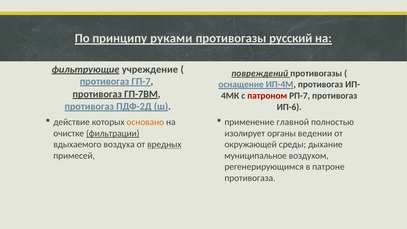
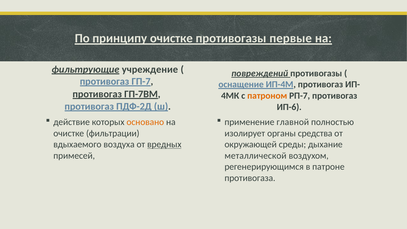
принципу руками: руками -> очистке (171, 38)
русский: русский -> первые (291, 38)
патроном colour: red -> orange (267, 96)
фильтрации underline: present -> none (113, 133)
ведении: ведении -> средства (315, 133)
муниципальное: муниципальное -> металлической (256, 156)
